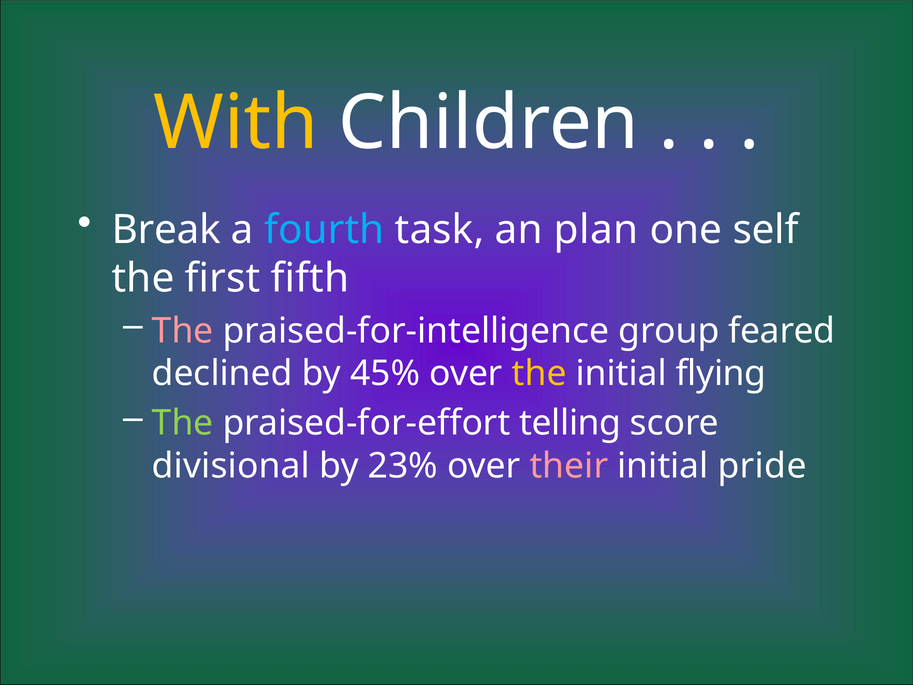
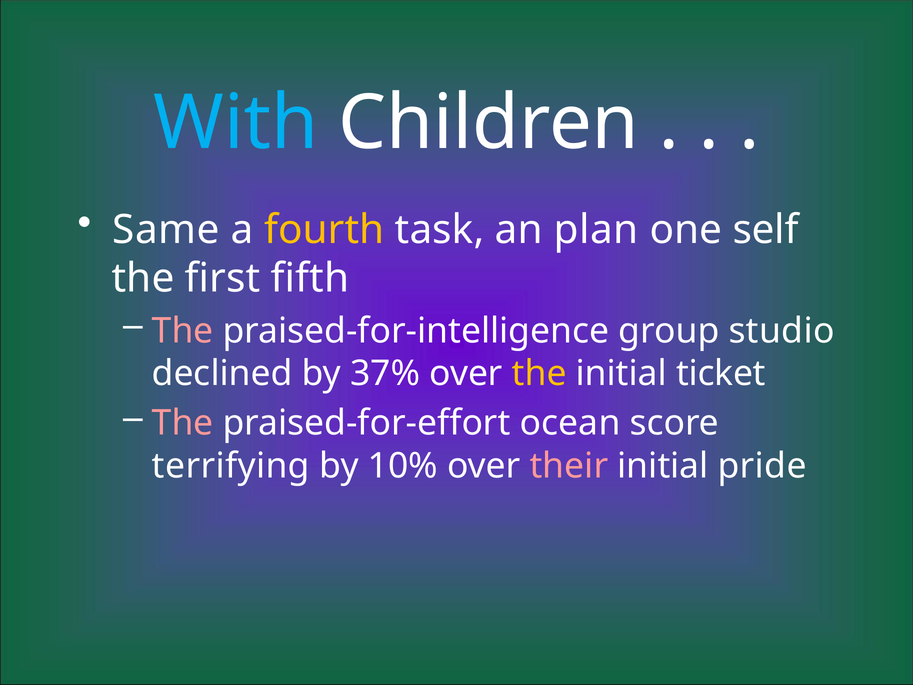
With colour: yellow -> light blue (236, 123)
Break: Break -> Same (166, 230)
fourth colour: light blue -> yellow (324, 230)
feared: feared -> studio (782, 331)
45%: 45% -> 37% (385, 373)
flying: flying -> ticket (721, 373)
The colour: light green -> pink (183, 423)
telling: telling -> ocean (570, 423)
divisional: divisional -> terrifying (231, 466)
23%: 23% -> 10% (403, 466)
